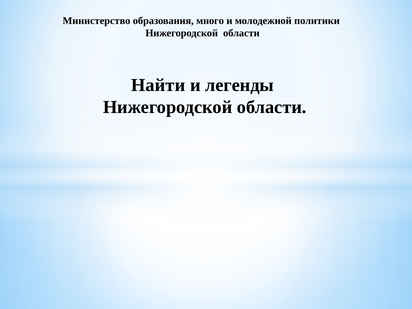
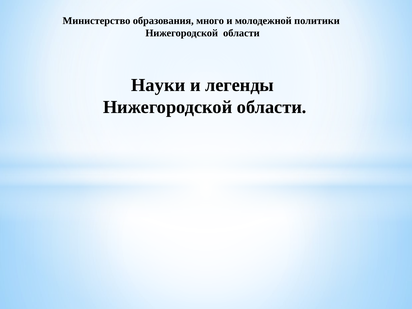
Найти: Найти -> Науки (158, 85)
